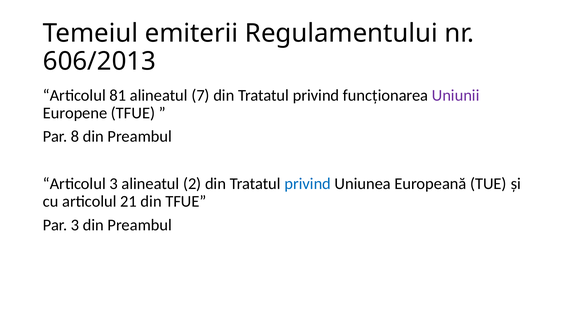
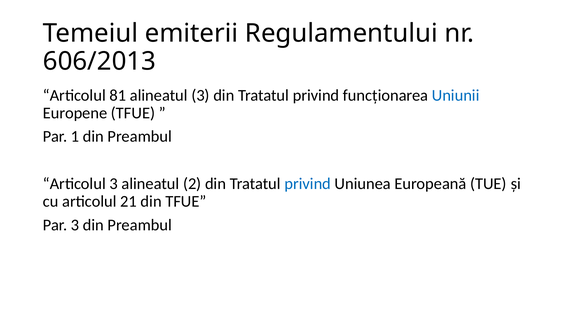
alineatul 7: 7 -> 3 (201, 95)
Uniunii colour: purple -> blue (456, 95)
8: 8 -> 1 (75, 137)
